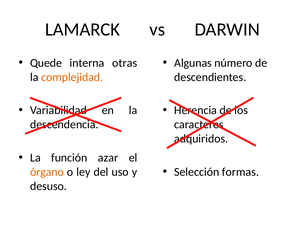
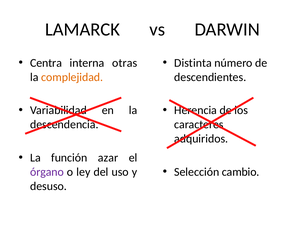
Quede: Quede -> Centra (46, 63)
Algunas: Algunas -> Distinta (193, 63)
formas: formas -> cambio (241, 172)
órgano colour: orange -> purple (47, 172)
